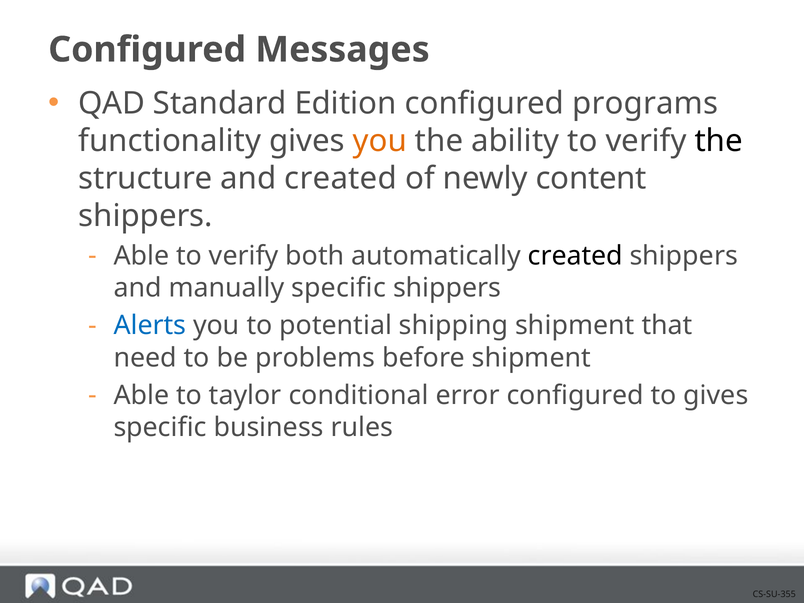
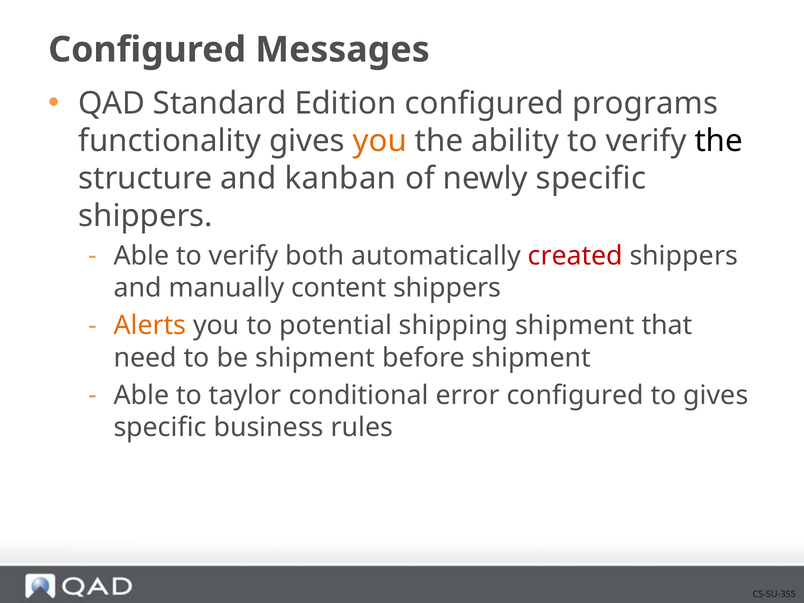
and created: created -> kanban (341, 178)
newly content: content -> specific (591, 178)
created colour: black -> red (575, 256)
manually specific: specific -> content (339, 288)
Alerts colour: blue -> orange (150, 326)
be problems: problems -> shipment (315, 358)
